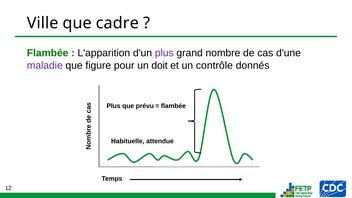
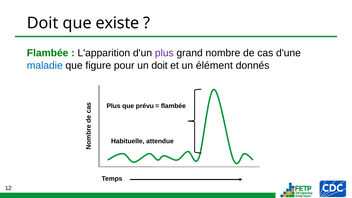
Ville: Ville -> Doit (43, 23)
cadre: cadre -> existe (117, 23)
maladie colour: purple -> blue (45, 65)
contrôle: contrôle -> élément (214, 65)
